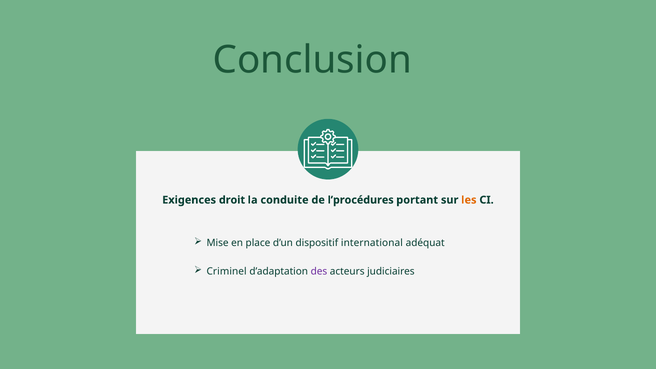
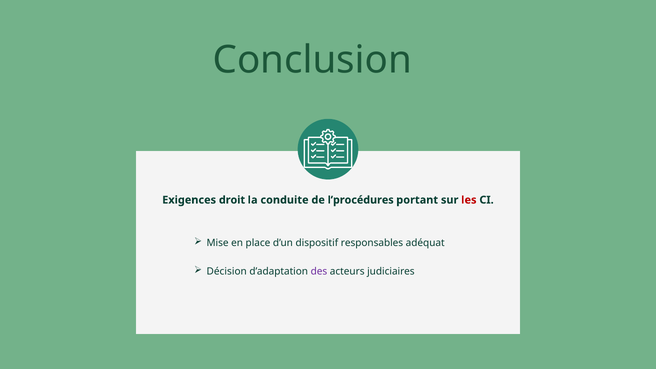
les colour: orange -> red (469, 200)
international: international -> responsables (372, 243)
Criminel: Criminel -> Décision (227, 271)
